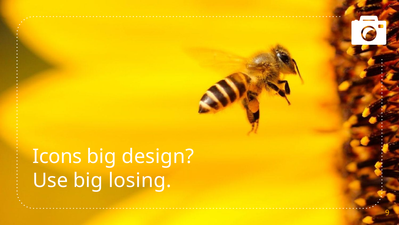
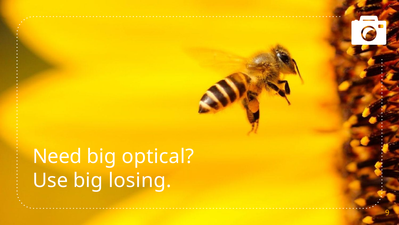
Icons: Icons -> Need (57, 156)
design: design -> optical (158, 156)
